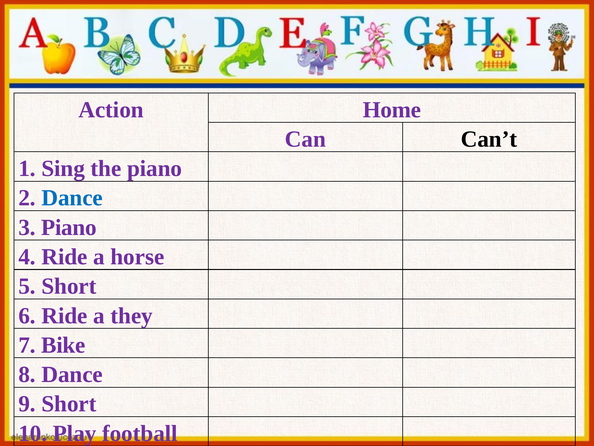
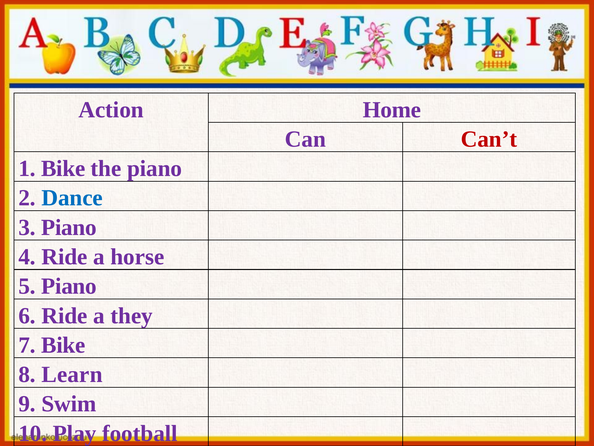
Can’t colour: black -> red (489, 139)
1 Sing: Sing -> Bike (63, 168)
5 Short: Short -> Piano (69, 286)
8 Dance: Dance -> Learn (72, 374)
9 Short: Short -> Swim (69, 404)
